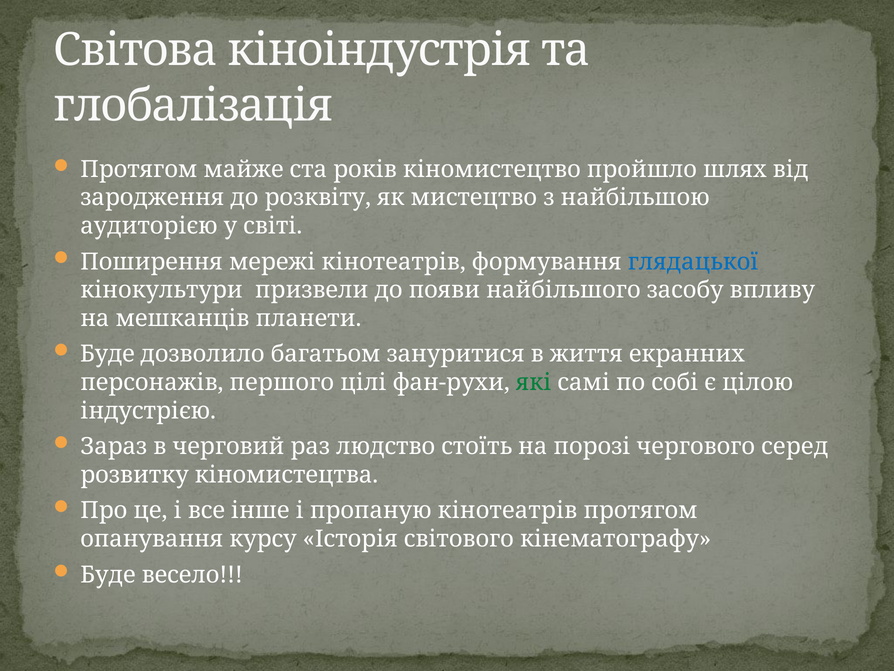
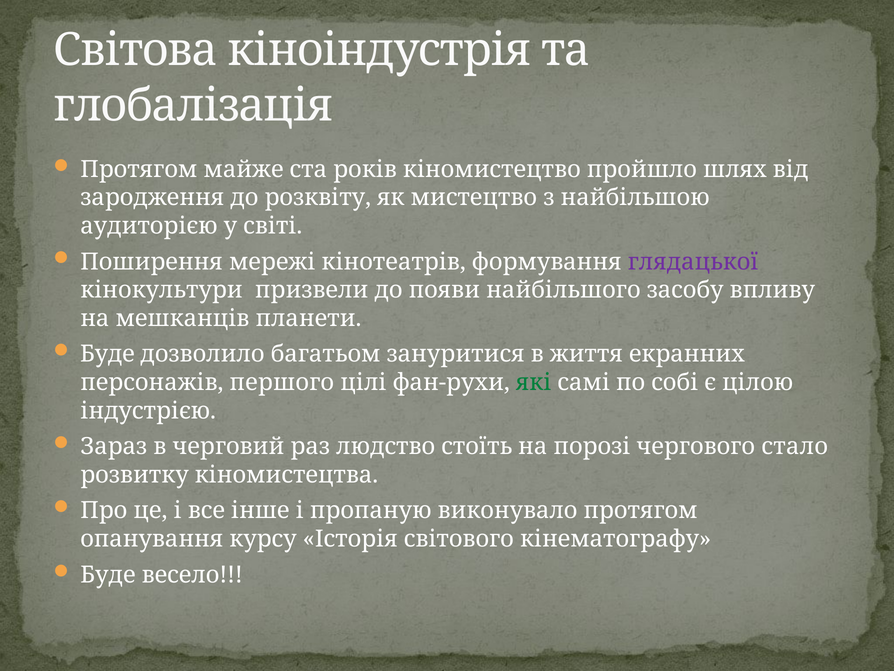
глядацької colour: blue -> purple (693, 262)
серед: серед -> стало (795, 446)
пропаную кінотеатрів: кінотеатрів -> виконувало (508, 510)
